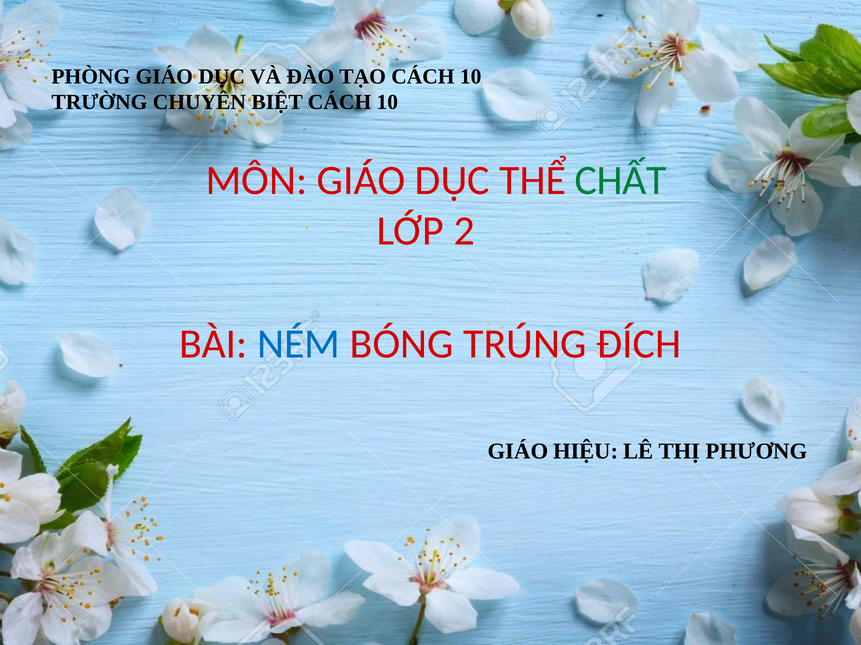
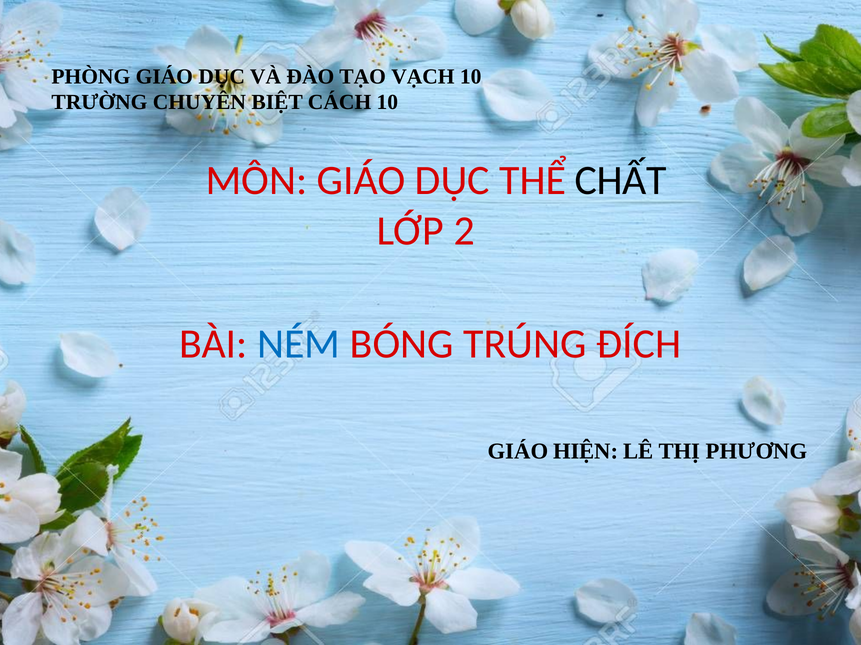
TẠO CÁCH: CÁCH -> VẠCH (423, 77)
CHẤT colour: green -> black (621, 181)
HIỆU: HIỆU -> HIỆN (586, 452)
